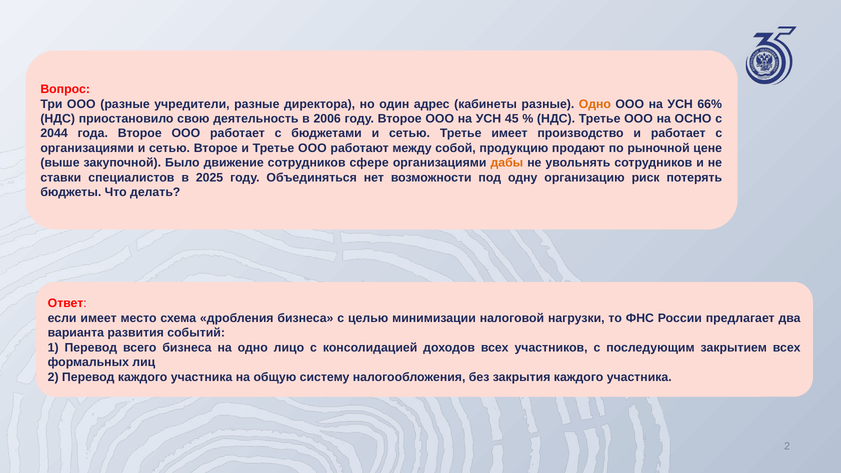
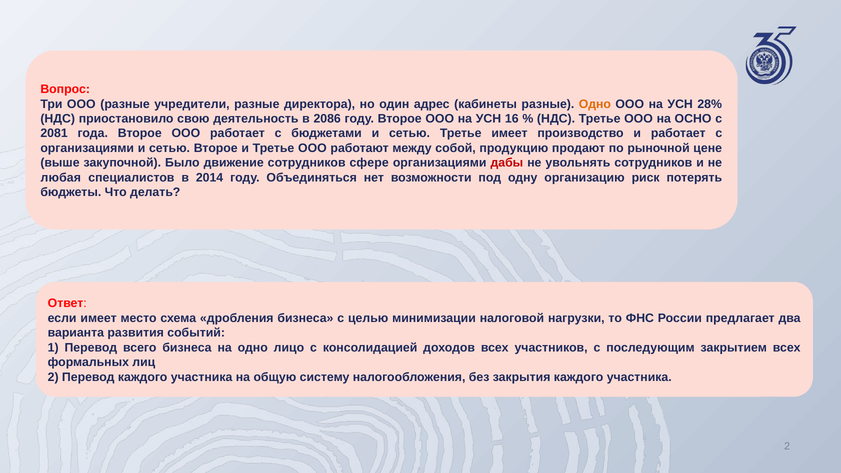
66%: 66% -> 28% (710, 104)
2006: 2006 -> 2086 (327, 119)
45: 45 -> 16 (512, 119)
2044: 2044 -> 2081 (54, 133)
дабы colour: orange -> red (507, 163)
ставки: ставки -> любая (61, 178)
2025: 2025 -> 2014 (210, 178)
